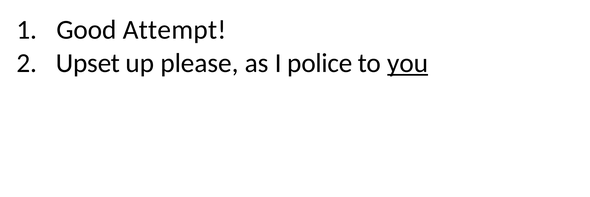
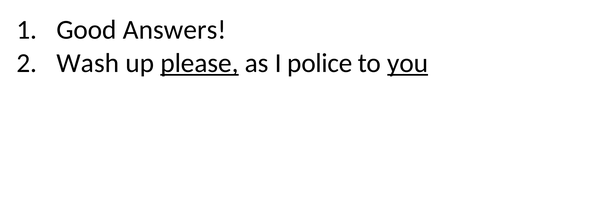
Attempt: Attempt -> Answers (175, 30)
Upset: Upset -> Wash (88, 63)
please underline: none -> present (199, 63)
